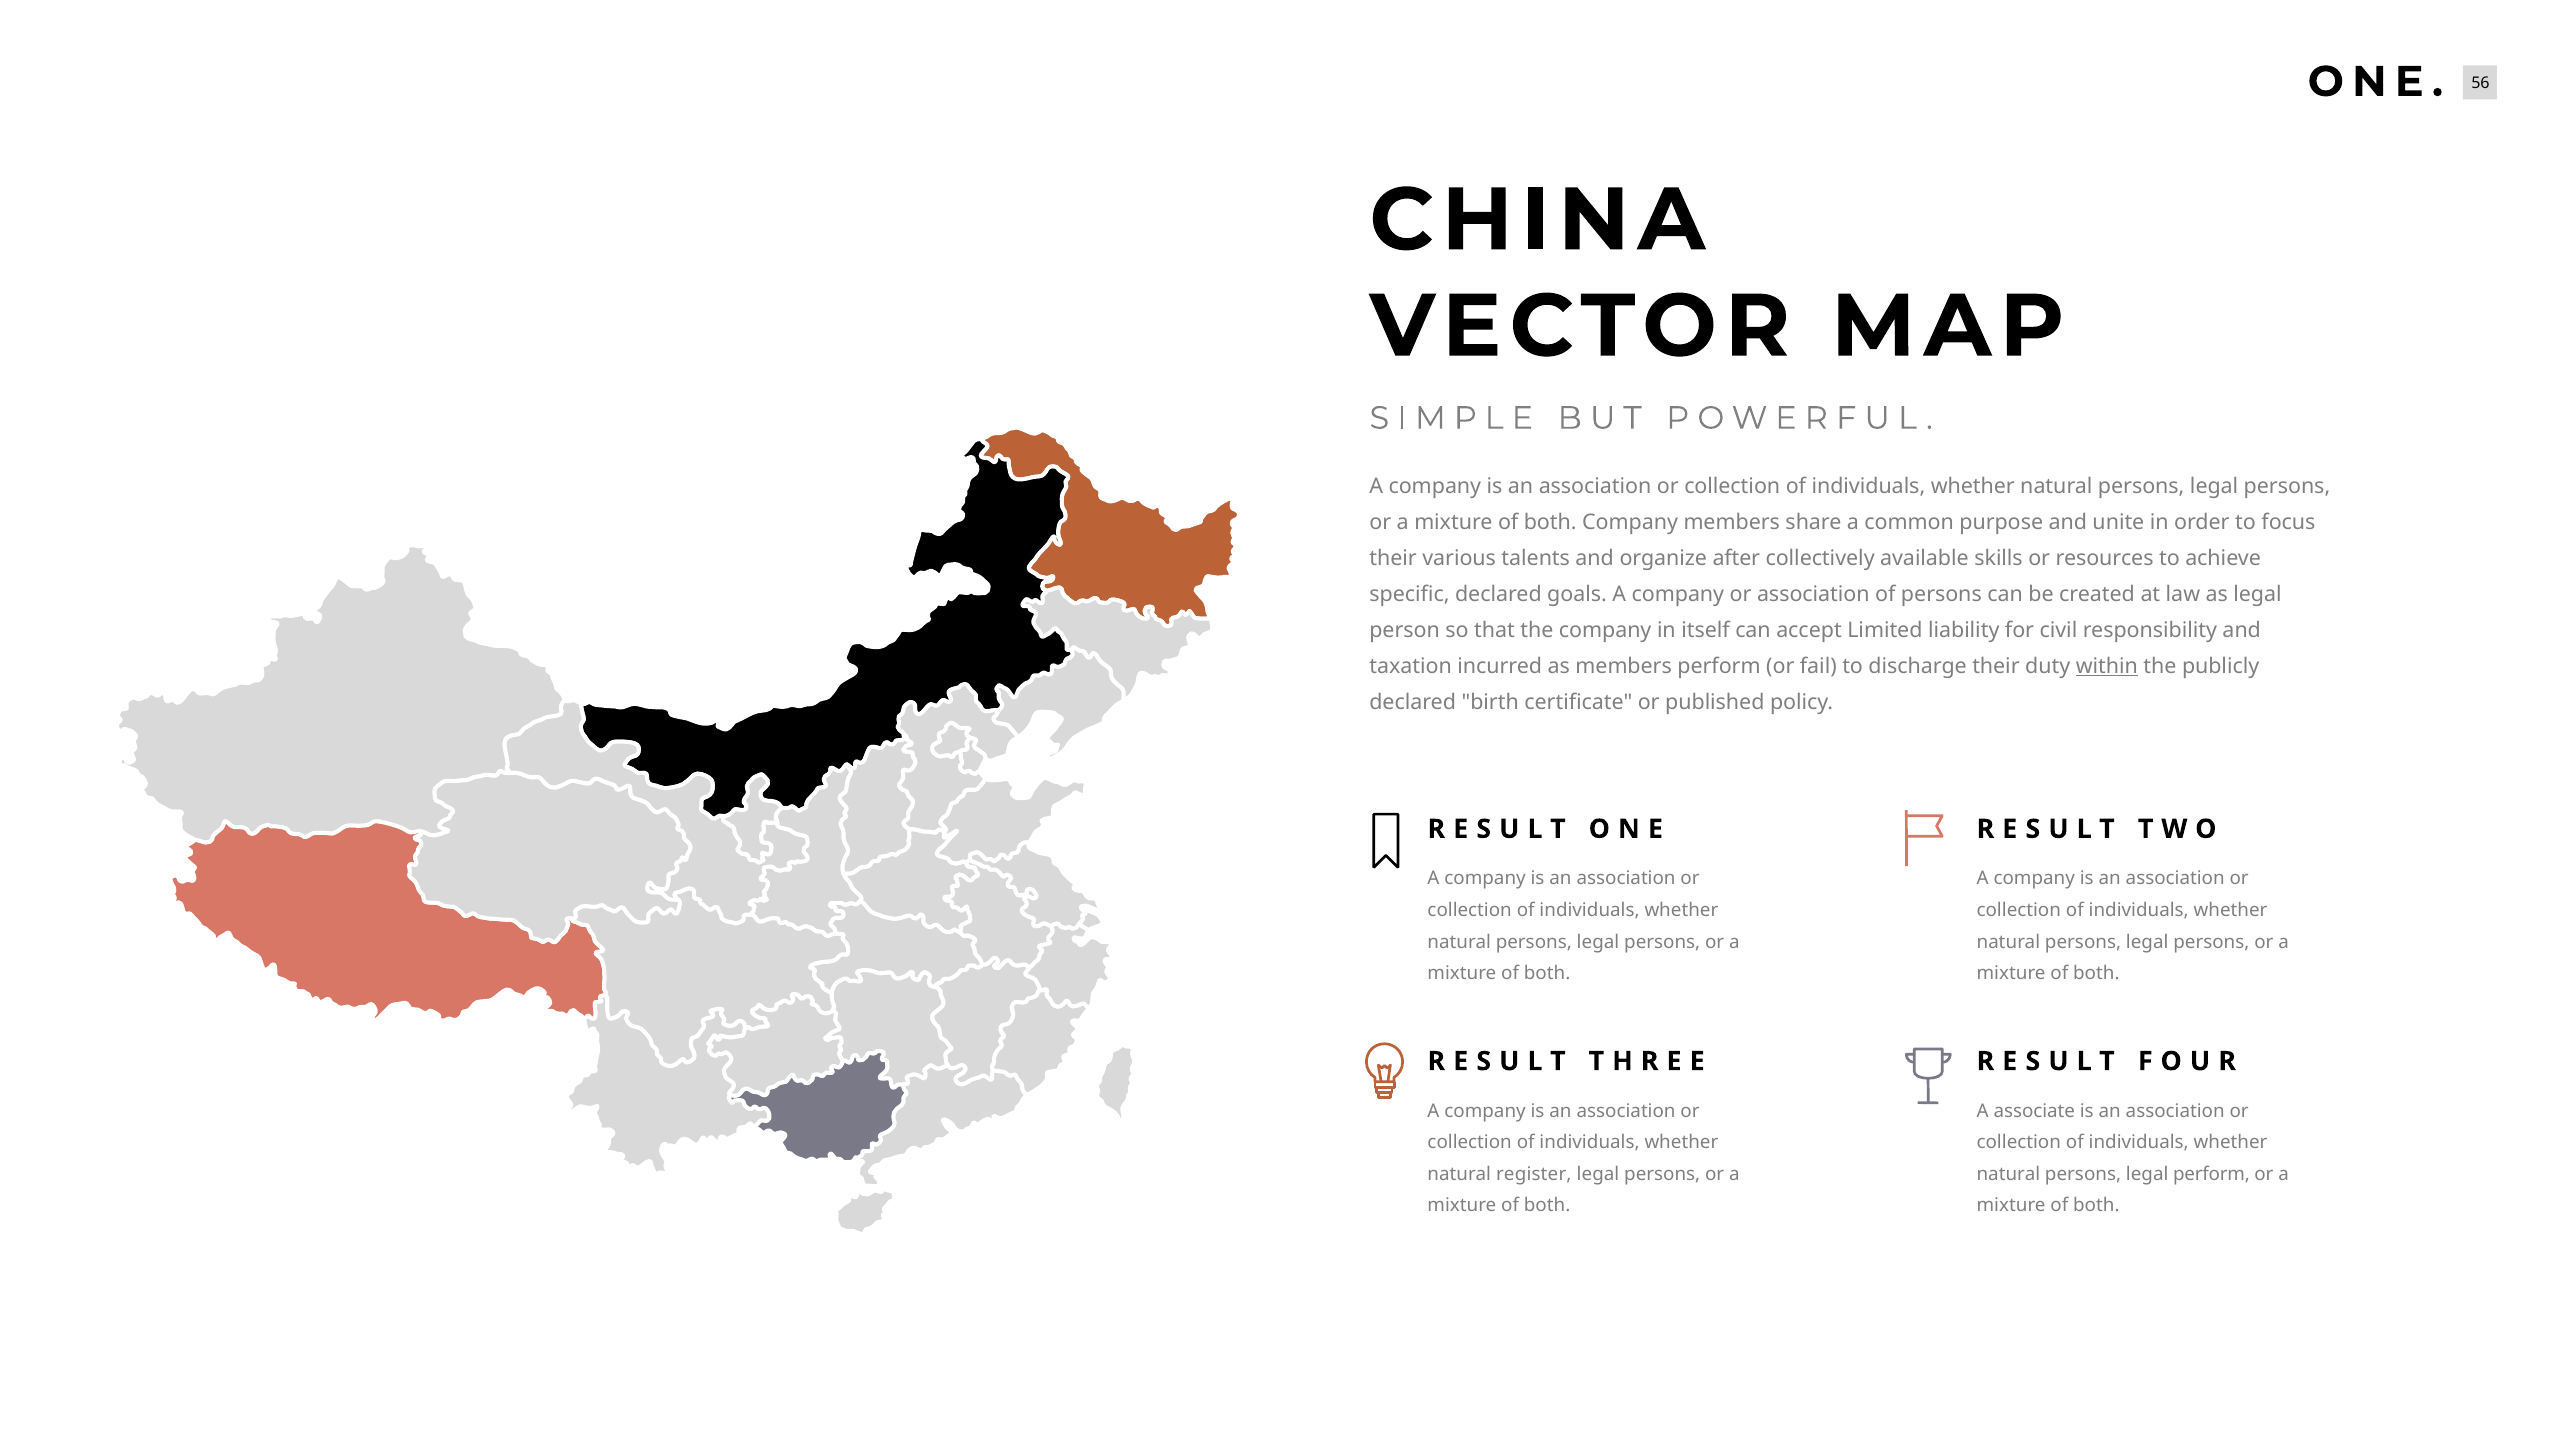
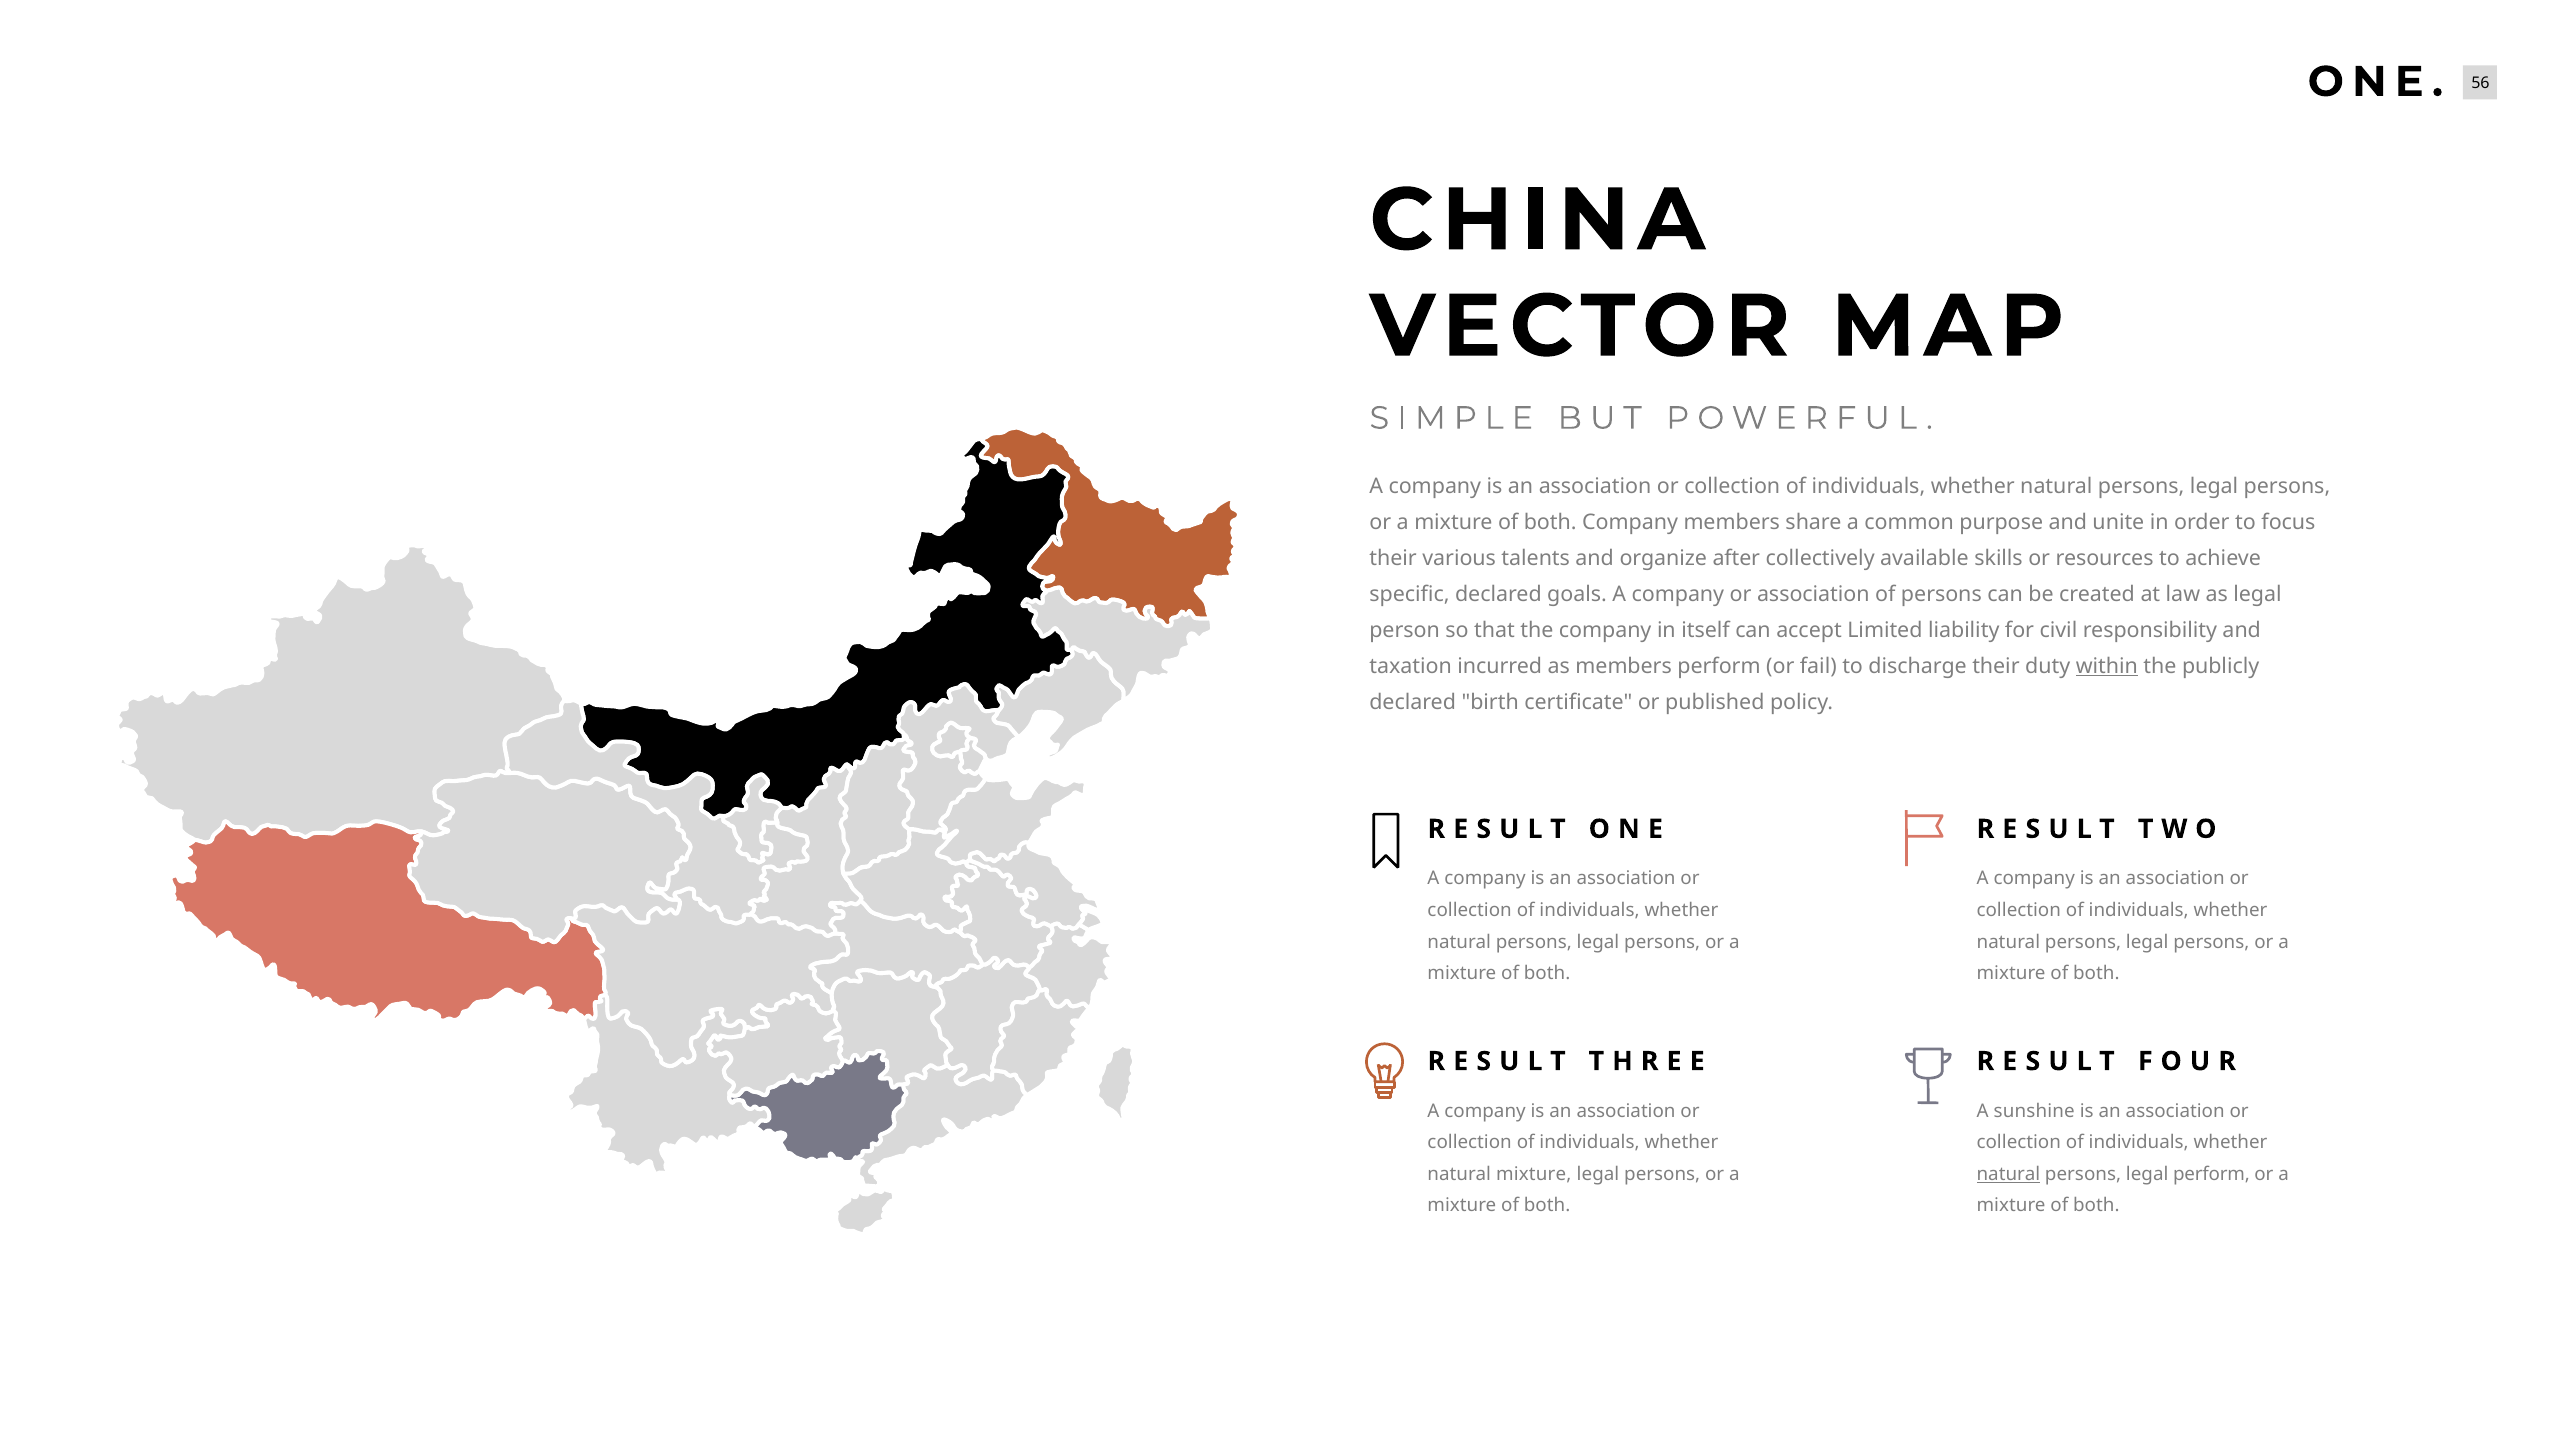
associate: associate -> sunshine (2034, 1111)
natural register: register -> mixture (1534, 1174)
natural underline: none -> present (2008, 1174)
